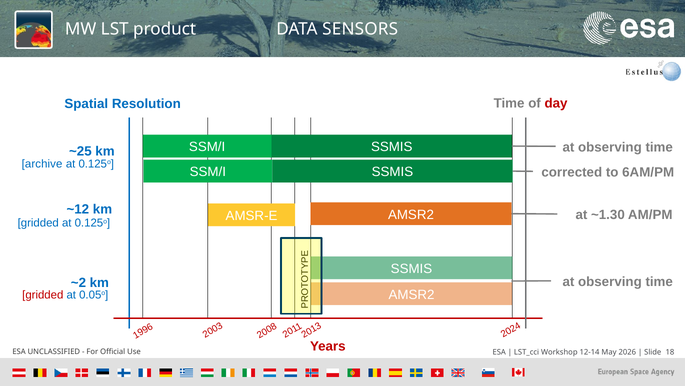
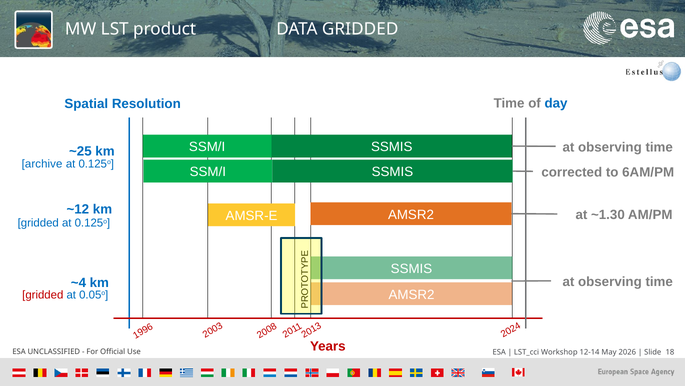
DATA SENSORS: SENSORS -> GRIDDED (360, 29)
day colour: red -> blue (556, 103)
~2: ~2 -> ~4 (78, 282)
